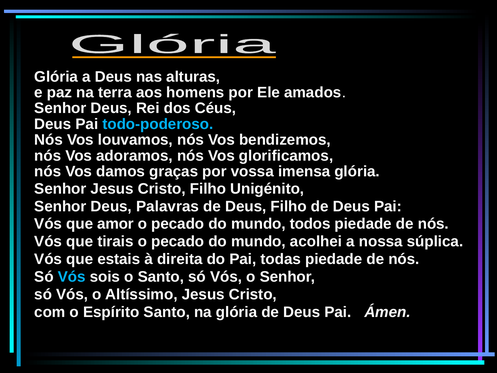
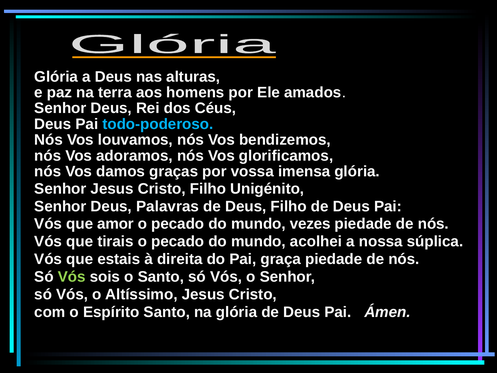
todos: todos -> vezes (310, 224)
todas: todas -> graça (281, 259)
Vós colour: light blue -> light green (72, 277)
